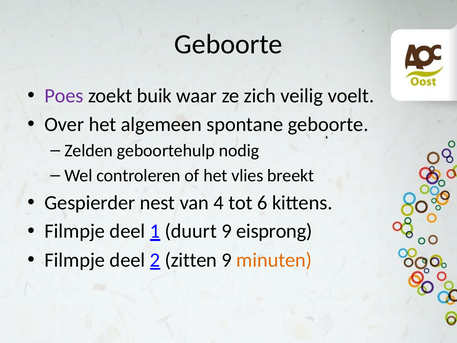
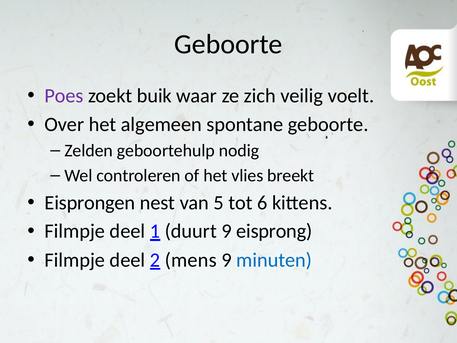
Gespierder: Gespierder -> Eisprongen (90, 203)
4: 4 -> 5 (219, 203)
zitten: zitten -> mens (191, 260)
minuten colour: orange -> blue (274, 260)
